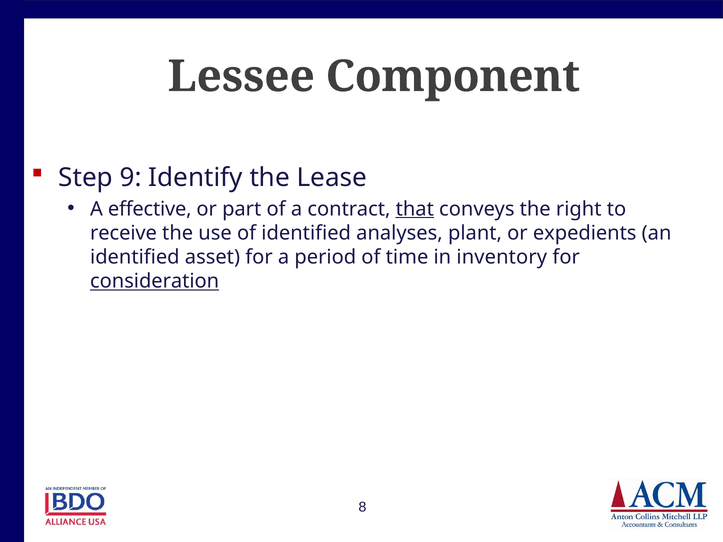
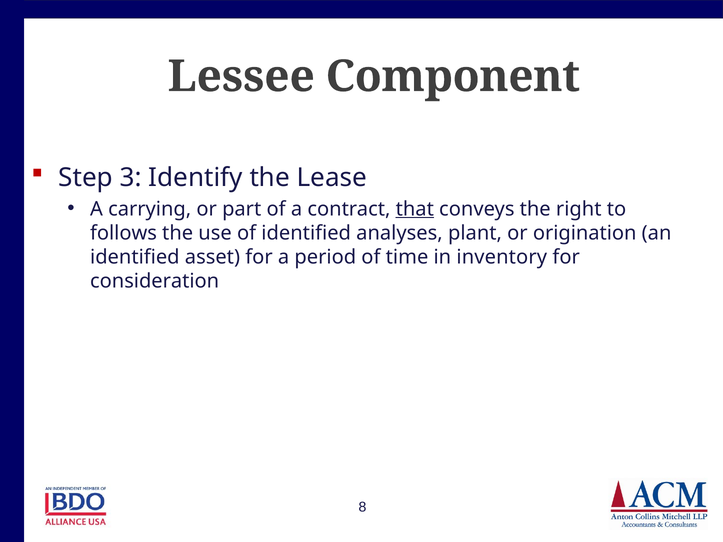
9: 9 -> 3 (131, 178)
effective: effective -> carrying (150, 209)
receive: receive -> follows (123, 233)
expedients: expedients -> origination (585, 233)
consideration underline: present -> none (155, 281)
